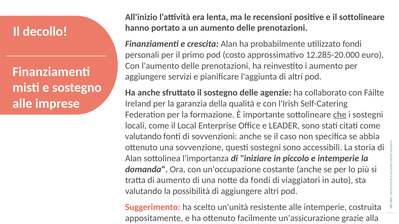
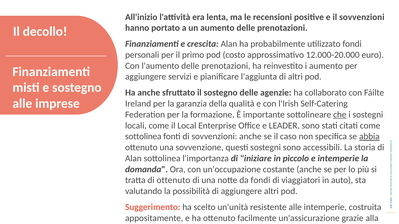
il sottolineare: sottolineare -> sovvenzioni (362, 17)
12.285-20.000: 12.285-20.000 -> 12.000-20.000 (333, 55)
valutando: valutando -> sottolinea (143, 137)
abbia underline: none -> present (369, 137)
di aumento: aumento -> ottenuto (173, 181)
